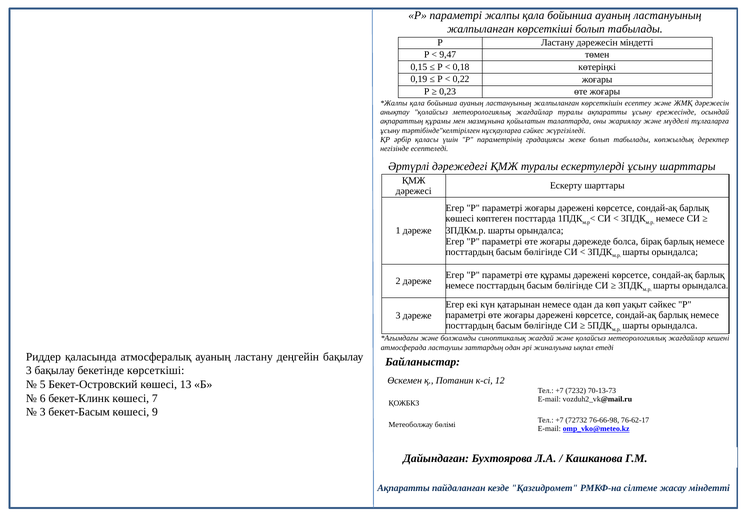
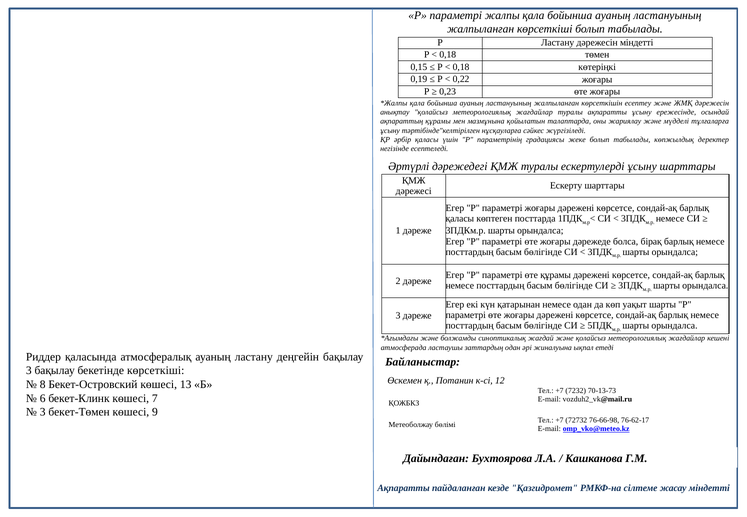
9,47: 9,47 -> 0,18 (448, 55)
көшесі: көшесі -> қаласы (460, 219)
уақыт сәйкес: сәйкес -> шарты (663, 305)
5: 5 -> 8 (43, 385)
бекет-Басым: бекет-Басым -> бекет-Төмен (79, 412)
